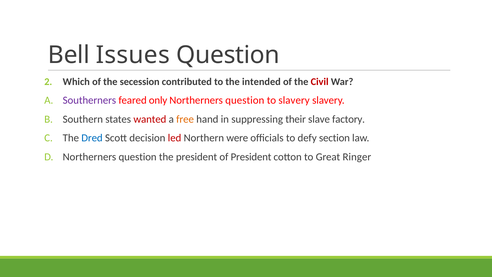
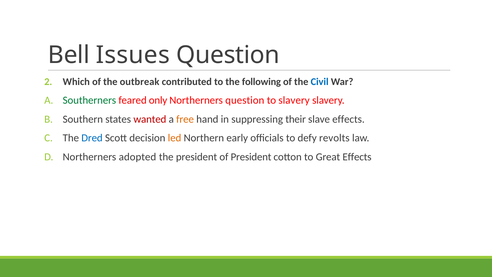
secession: secession -> outbreak (140, 82)
intended: intended -> following (261, 82)
Civil colour: red -> blue (320, 82)
Southerners colour: purple -> green (89, 100)
slave factory: factory -> effects (348, 119)
led colour: red -> orange (175, 138)
were: were -> early (237, 138)
section: section -> revolts (334, 138)
question: question -> adopted (137, 157)
Great Ringer: Ringer -> Effects (357, 157)
